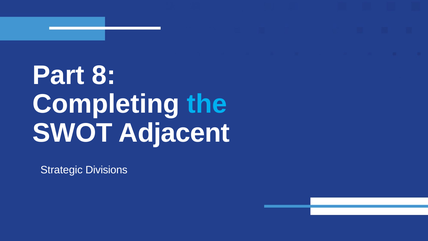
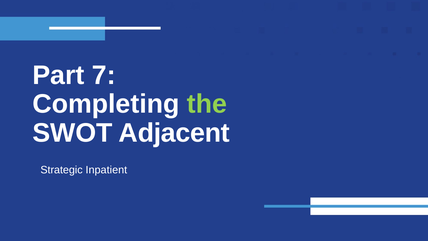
8: 8 -> 7 (104, 75)
the colour: light blue -> light green (207, 104)
Divisions: Divisions -> Inpatient (106, 170)
